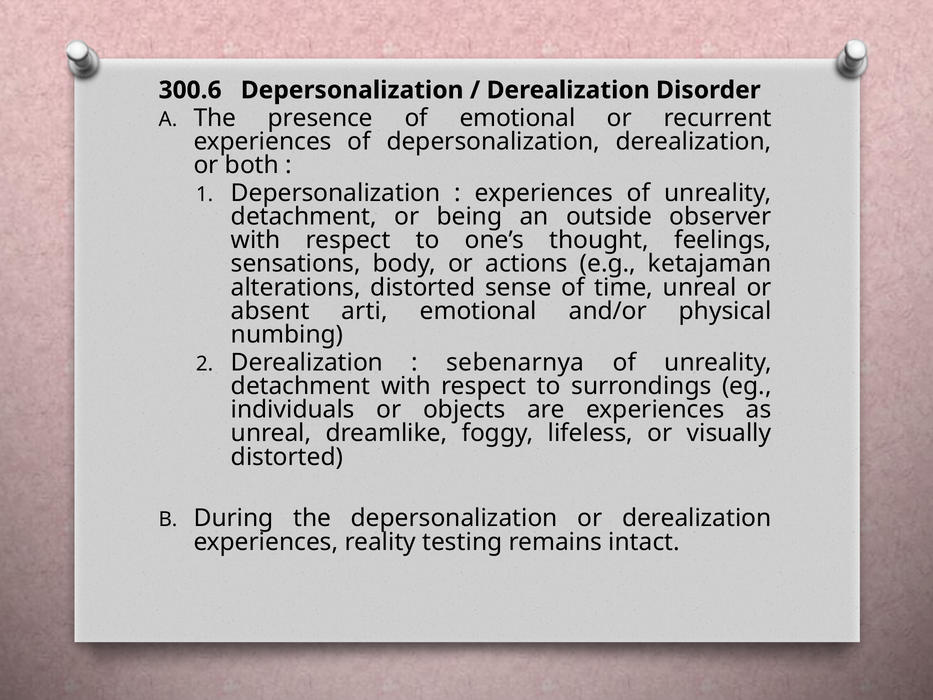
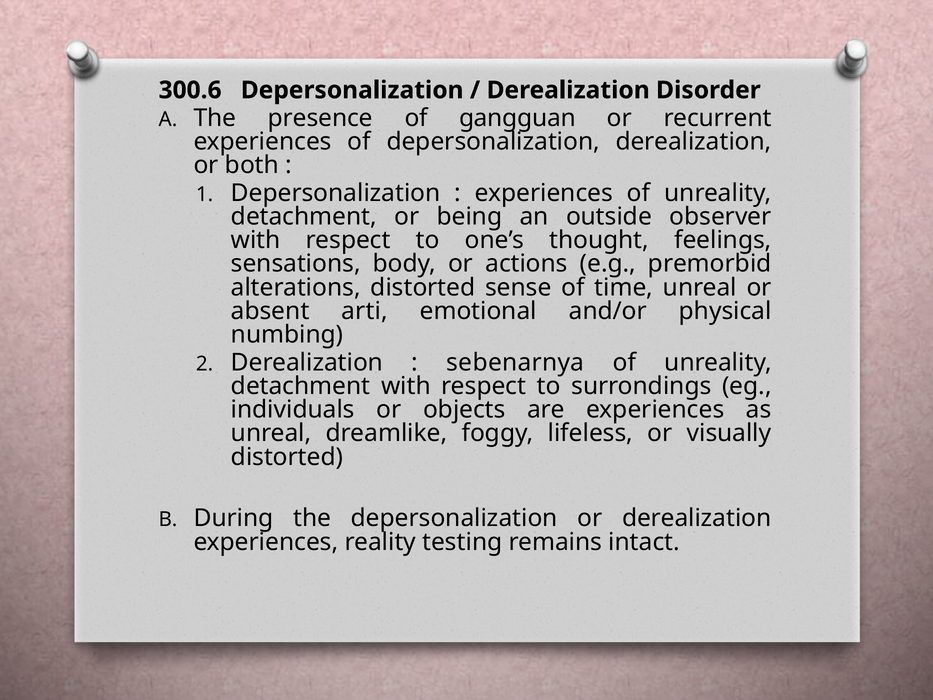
of emotional: emotional -> gangguan (517, 118)
ketajaman: ketajaman -> premorbid (710, 264)
